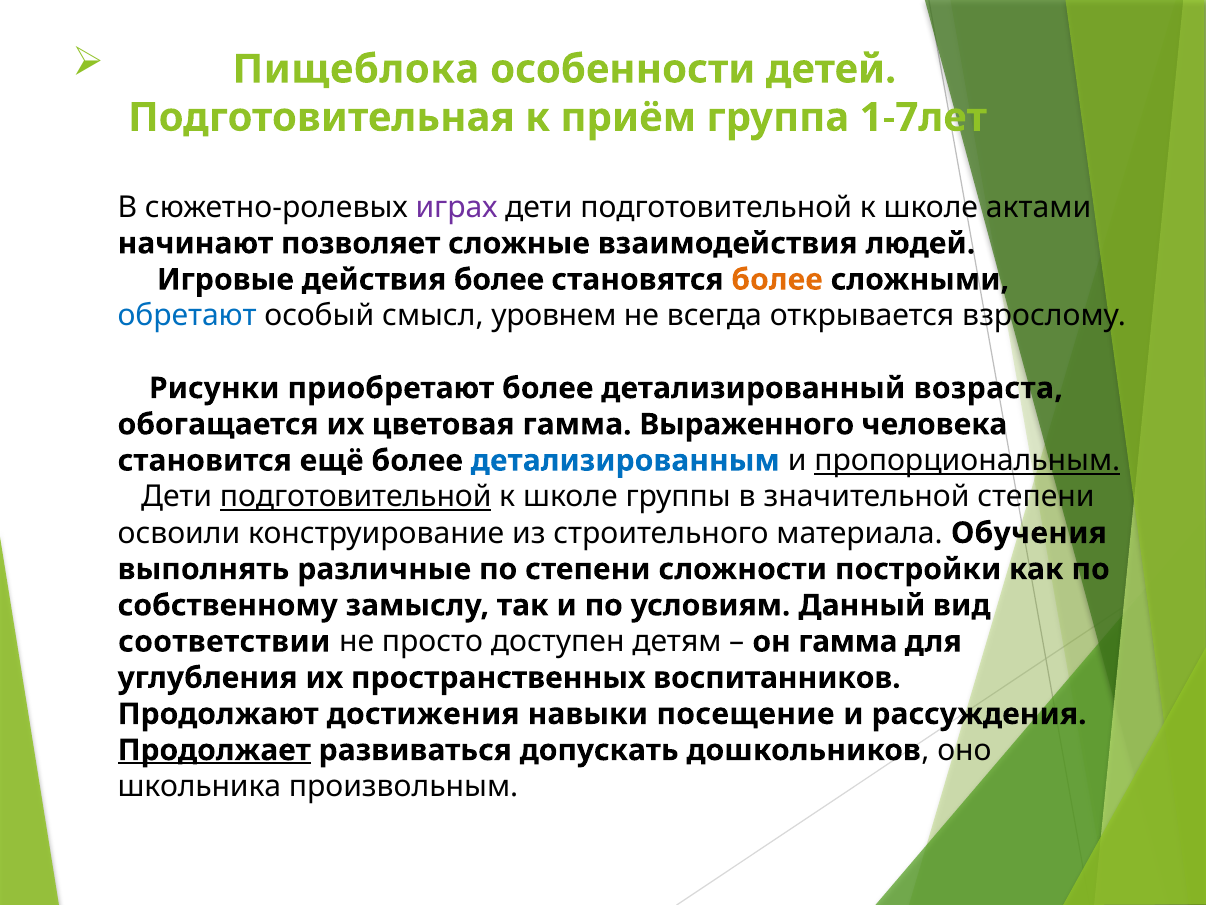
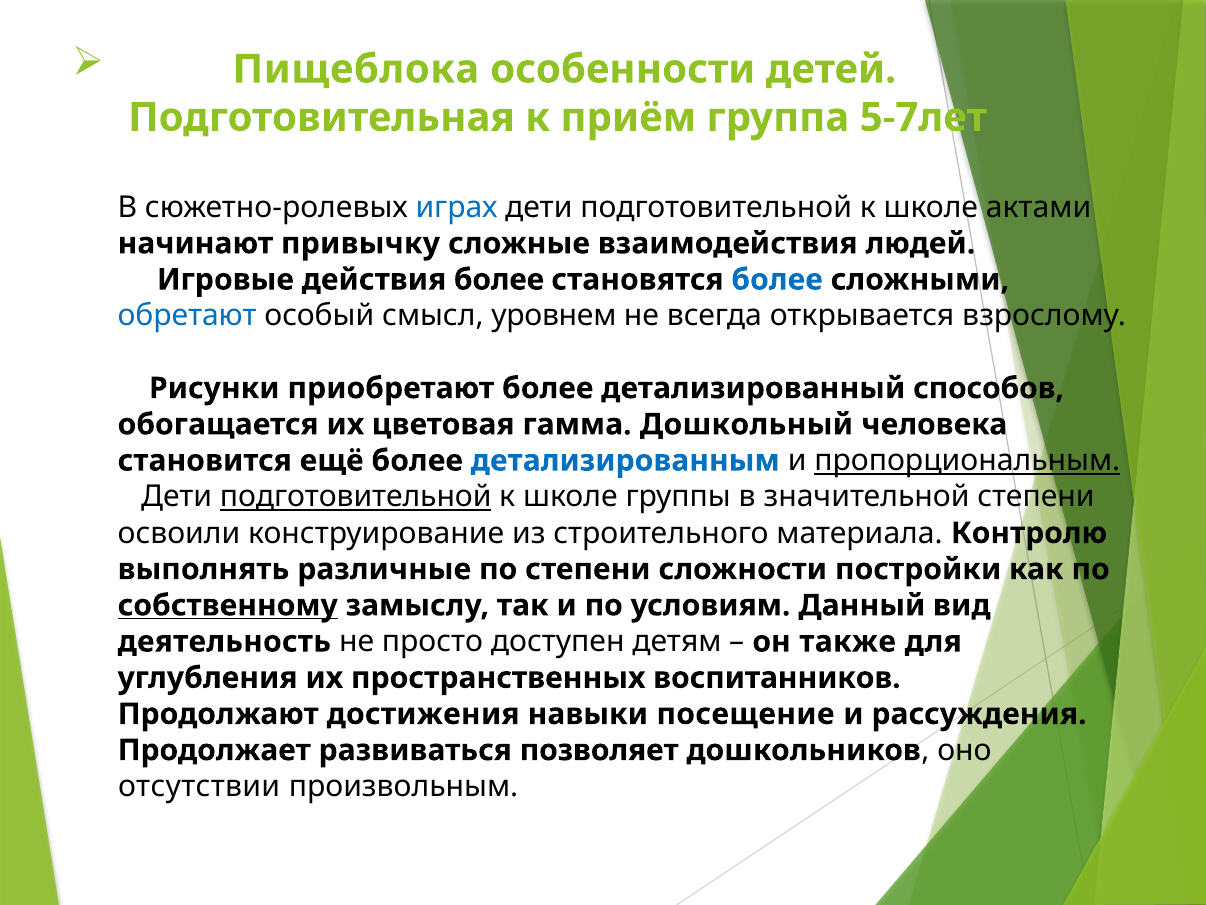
1-7лет: 1-7лет -> 5-7лет (923, 117)
играх colour: purple -> blue (457, 207)
позволяет: позволяет -> привычку (360, 243)
более colour: orange -> blue (777, 280)
возраста: возраста -> способов (988, 388)
Выраженного: Выраженного -> Дошкольный (746, 424)
Обучения: Обучения -> Контролю (1029, 533)
собственному underline: none -> present (228, 605)
соответствии: соответствии -> деятельность (224, 641)
он гамма: гамма -> также (848, 641)
Продолжает underline: present -> none (214, 750)
допускать: допускать -> позволяет (599, 750)
школьника: школьника -> отсутствии (199, 786)
